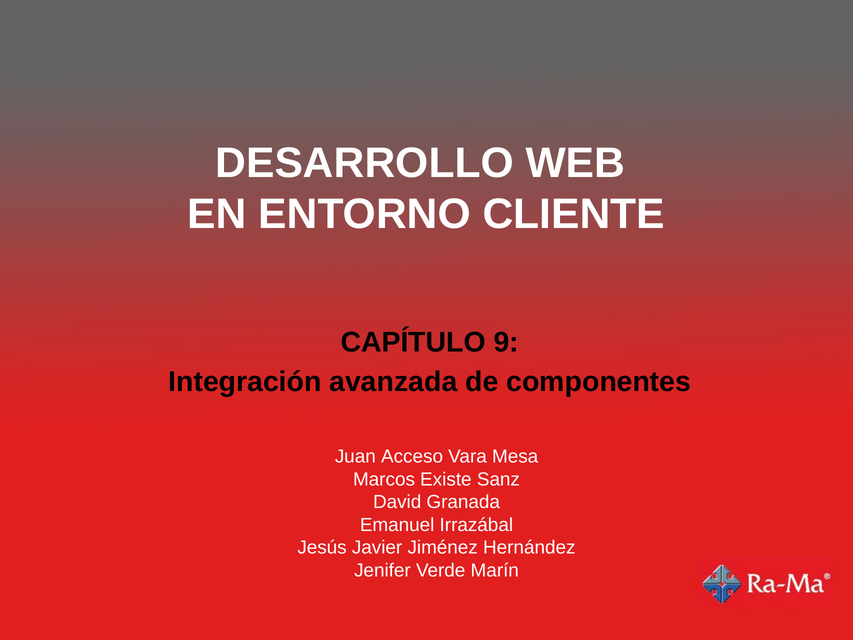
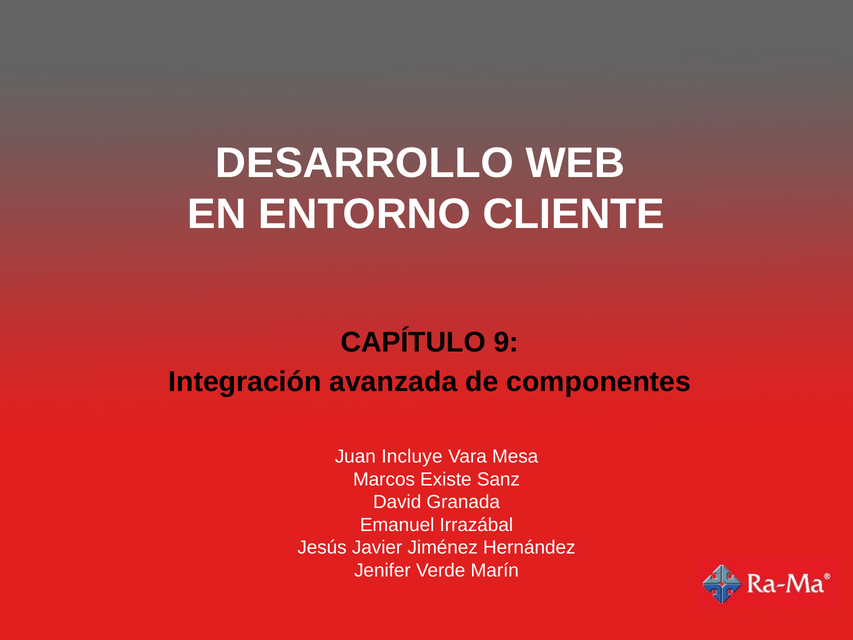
Acceso: Acceso -> Incluye (412, 457)
